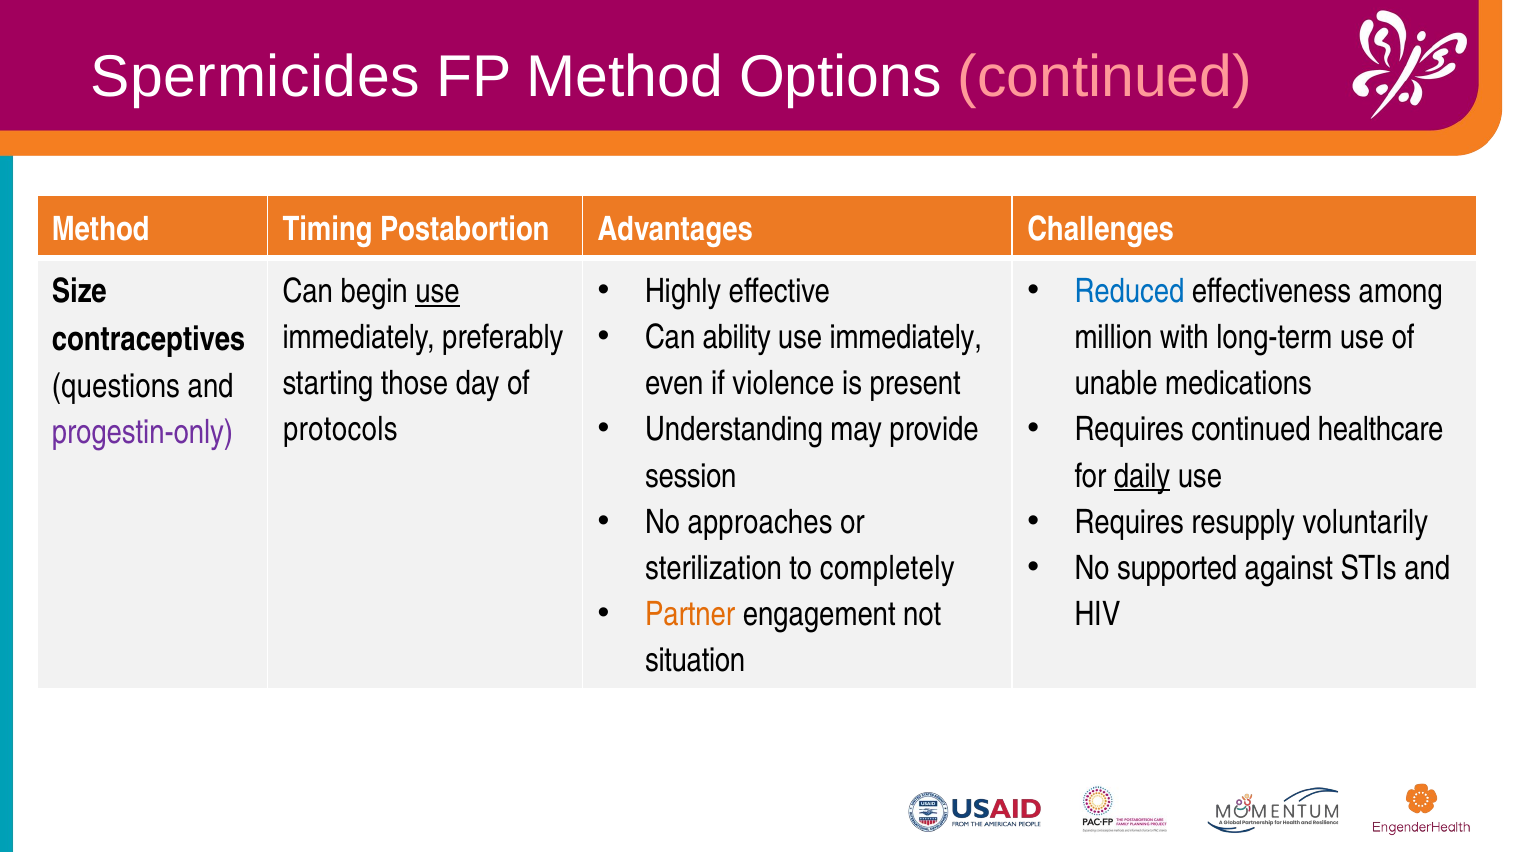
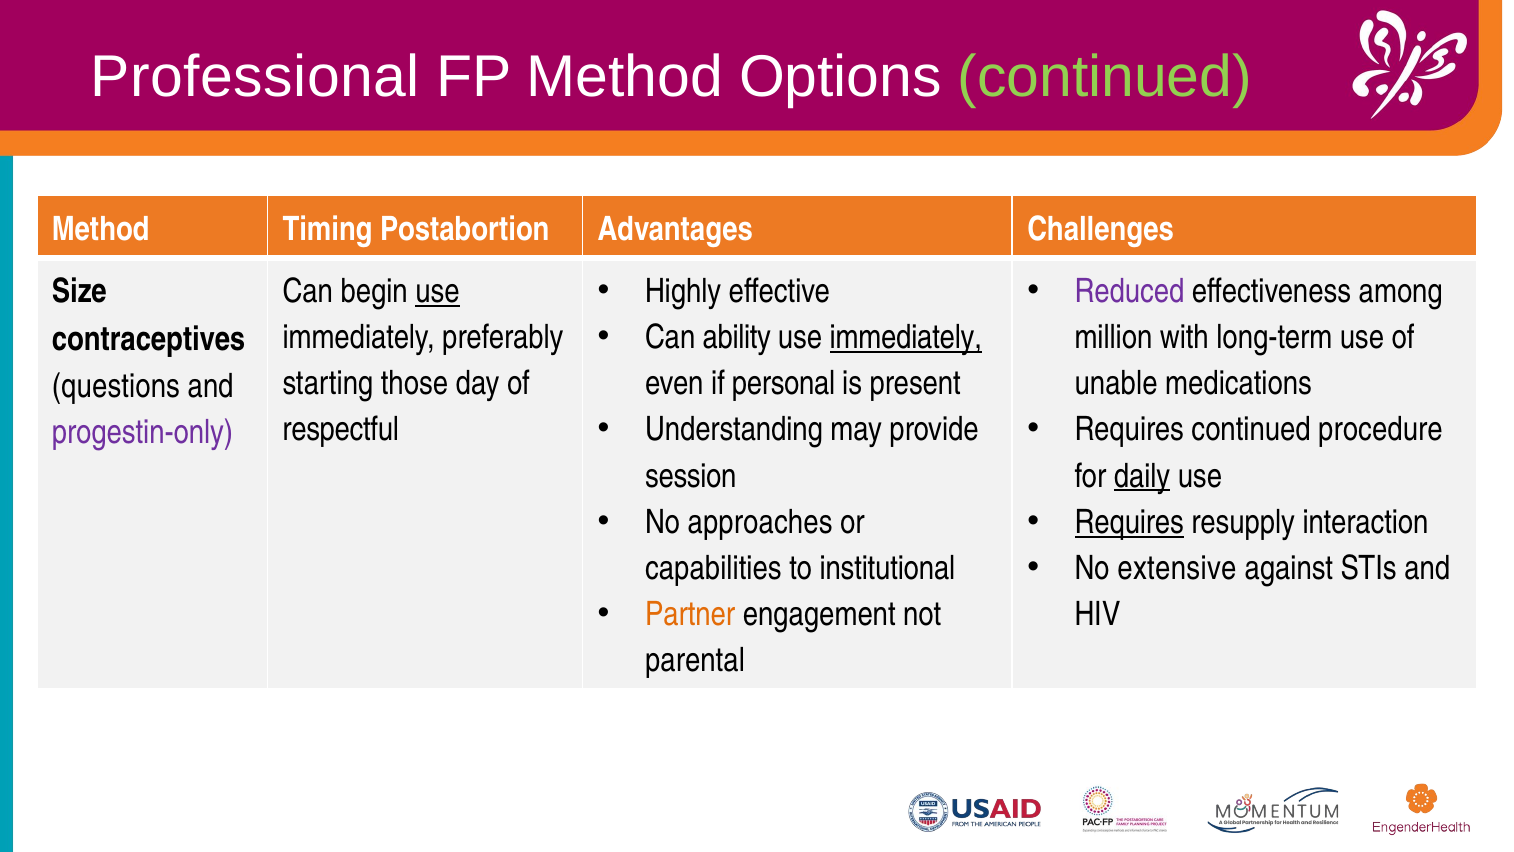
Spermicides: Spermicides -> Professional (255, 77)
continued colour: pink -> light green (1105, 77)
Reduced colour: blue -> purple (1130, 291)
immediately underline: none -> present (906, 337)
violence: violence -> personal (784, 383)
healthcare: healthcare -> procedure (1380, 430)
protocols: protocols -> respectful (341, 430)
Requires underline: none -> present (1129, 522)
voluntarily: voluntarily -> interaction (1365, 522)
supported: supported -> extensive (1177, 568)
sterilization: sterilization -> capabilities (713, 568)
completely: completely -> institutional (887, 568)
situation: situation -> parental (695, 661)
